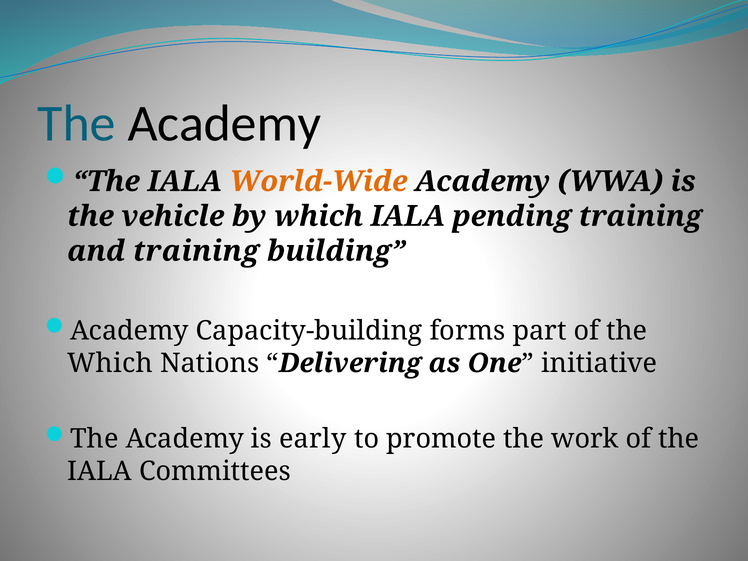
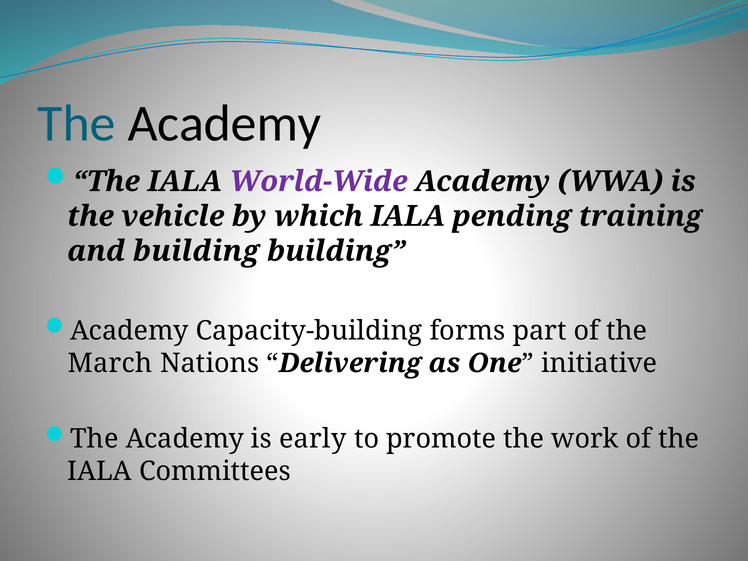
World-Wide colour: orange -> purple (318, 181)
and training: training -> building (196, 251)
Which: Which -> March (110, 363)
